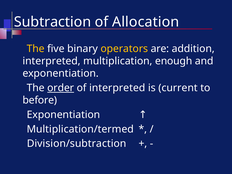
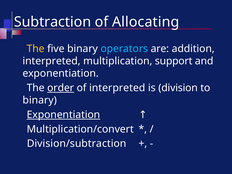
Allocation: Allocation -> Allocating (146, 22)
operators colour: yellow -> light blue (124, 49)
enough: enough -> support (174, 61)
current: current -> division (178, 88)
before: before -> binary (40, 100)
Exponentiation underline: none -> present (63, 115)
Multiplication/termed: Multiplication/termed -> Multiplication/convert (80, 129)
